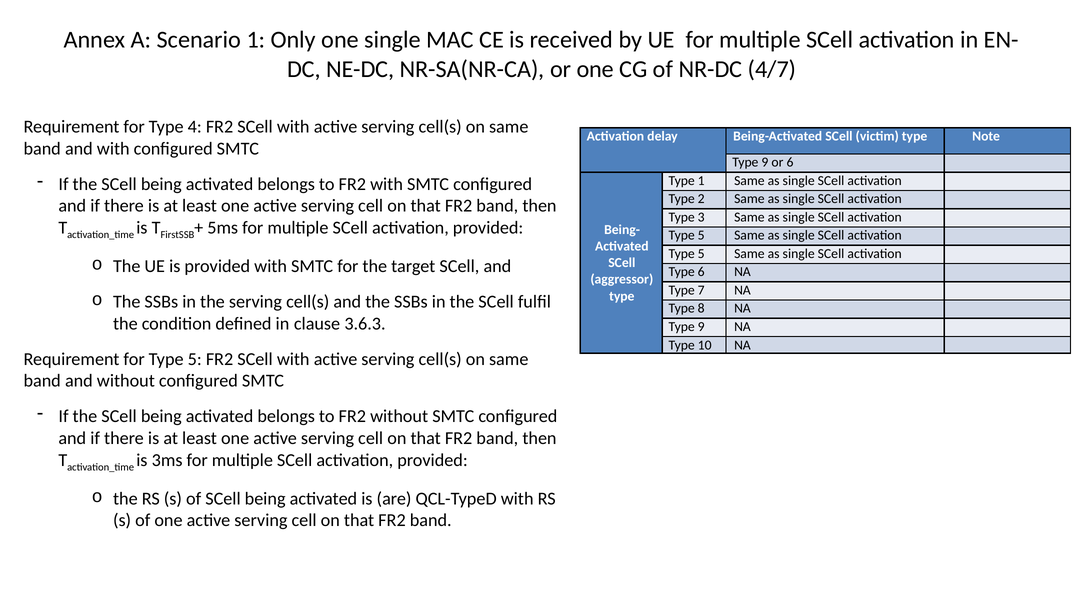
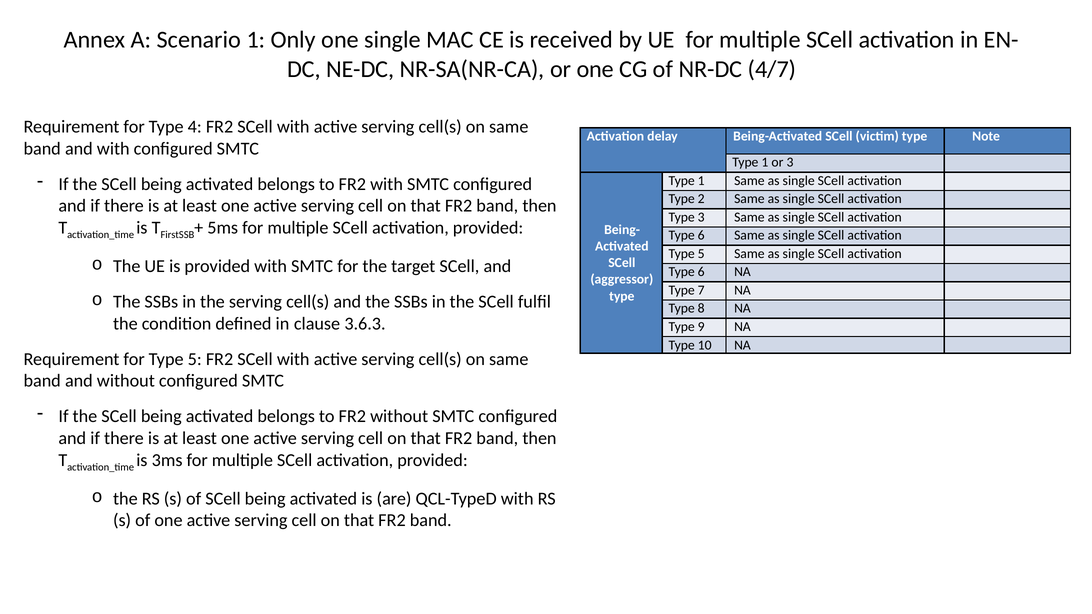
9: 9 -> 1 (765, 162)
or 6: 6 -> 3 (790, 162)
5: 5 -> 6 (701, 236)
